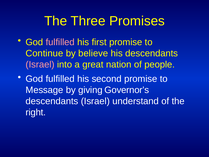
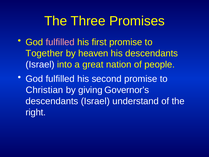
Continue: Continue -> Together (44, 53)
believe: believe -> heaven (93, 53)
Israel colour: pink -> white (40, 64)
Message: Message -> Christian (44, 90)
